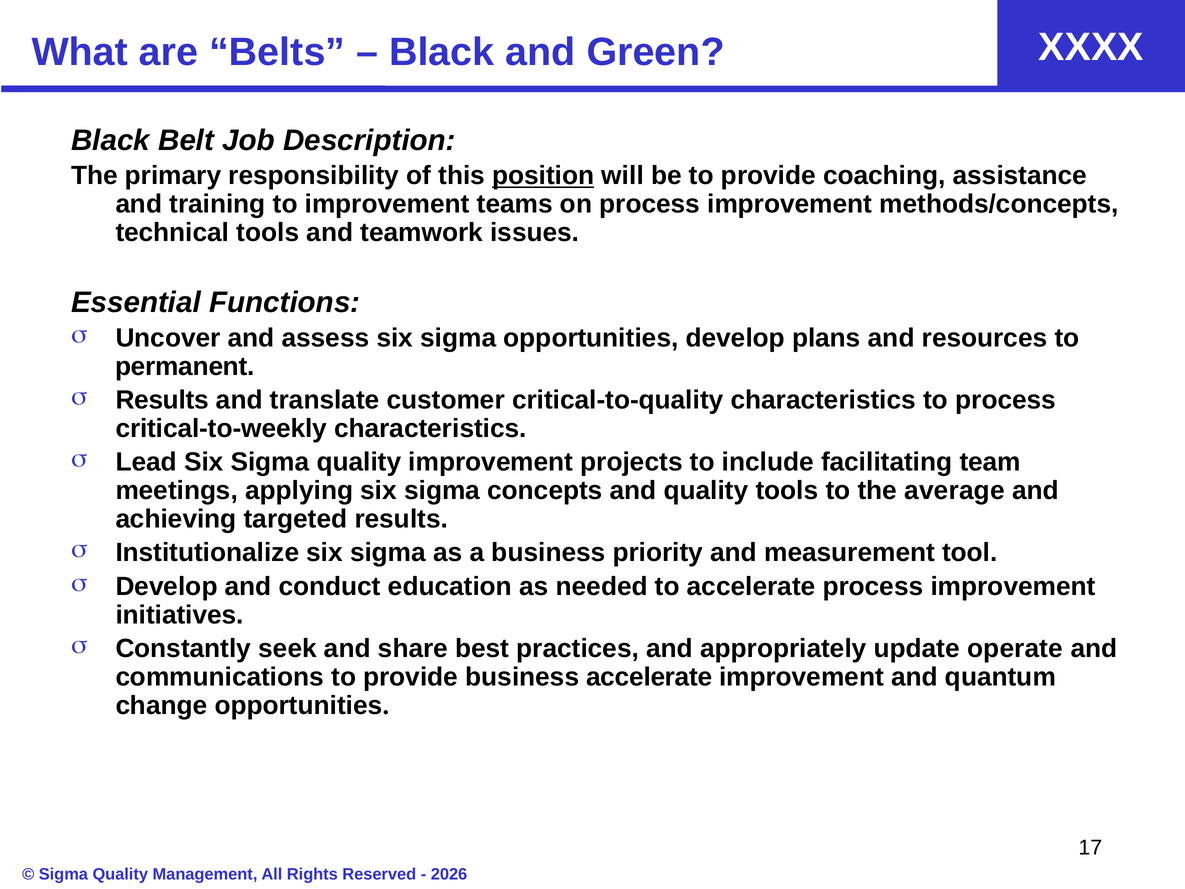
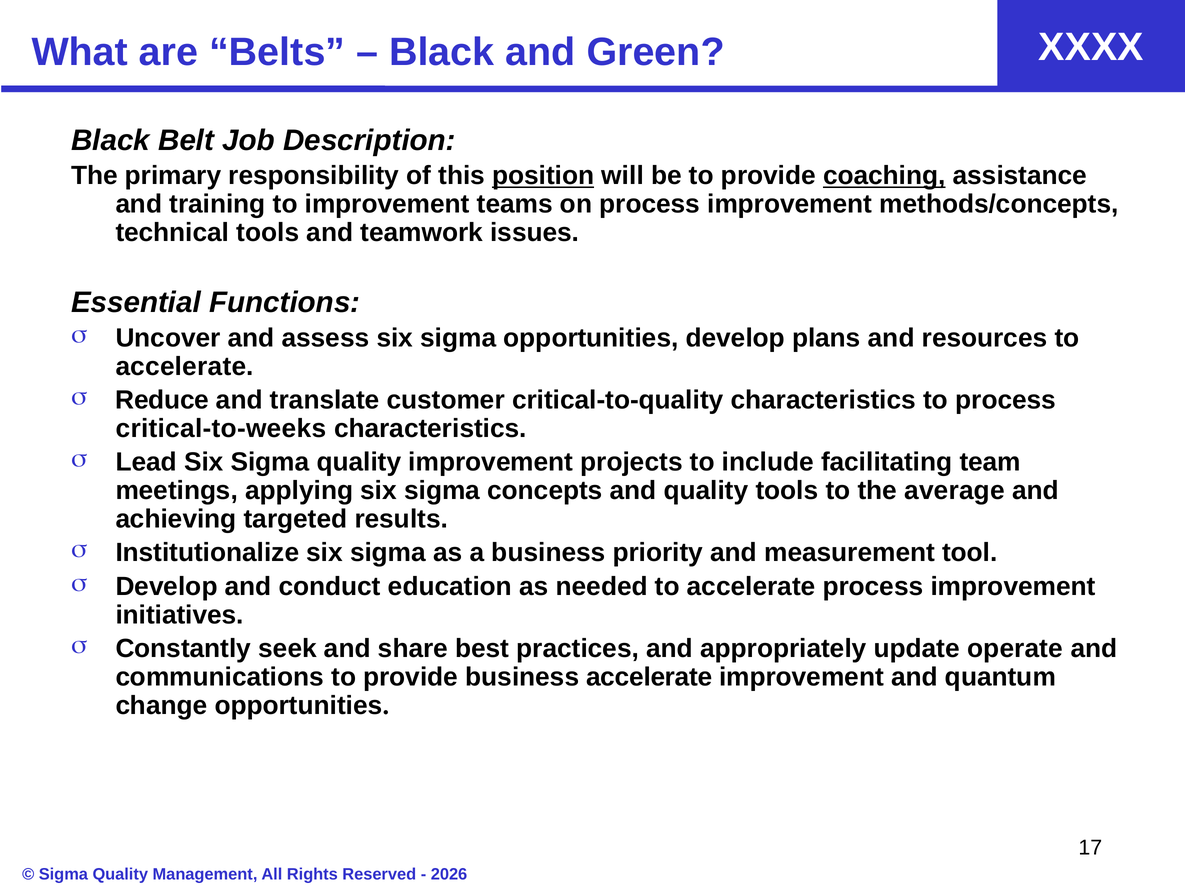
coaching underline: none -> present (884, 176)
permanent: permanent -> accelerate (185, 366)
Results: Results -> Reduce (162, 400)
critical-to-weekly: critical-to-weekly -> critical-to-weeks (221, 428)
